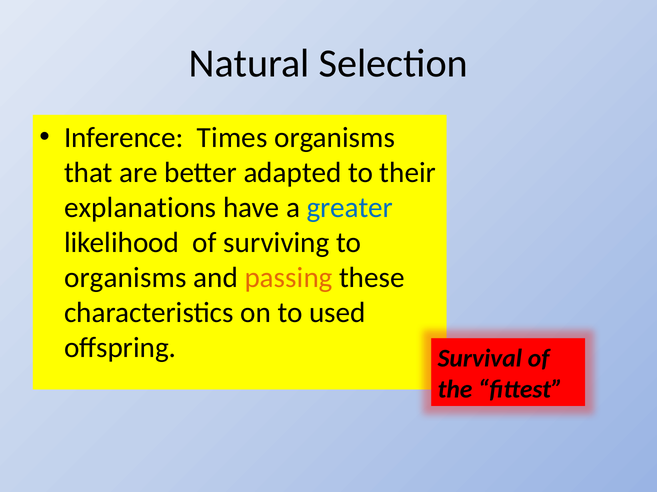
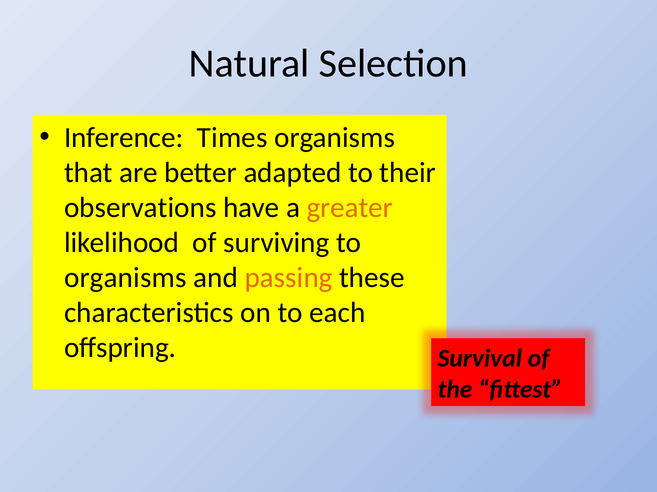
explanations: explanations -> observations (140, 208)
greater colour: blue -> orange (350, 208)
used: used -> each (337, 313)
